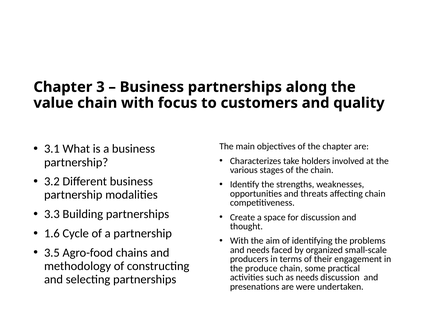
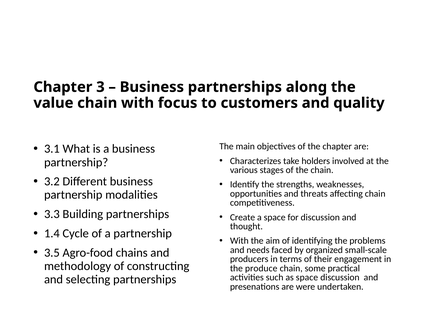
1.6: 1.6 -> 1.4 (52, 234)
as needs: needs -> space (307, 278)
